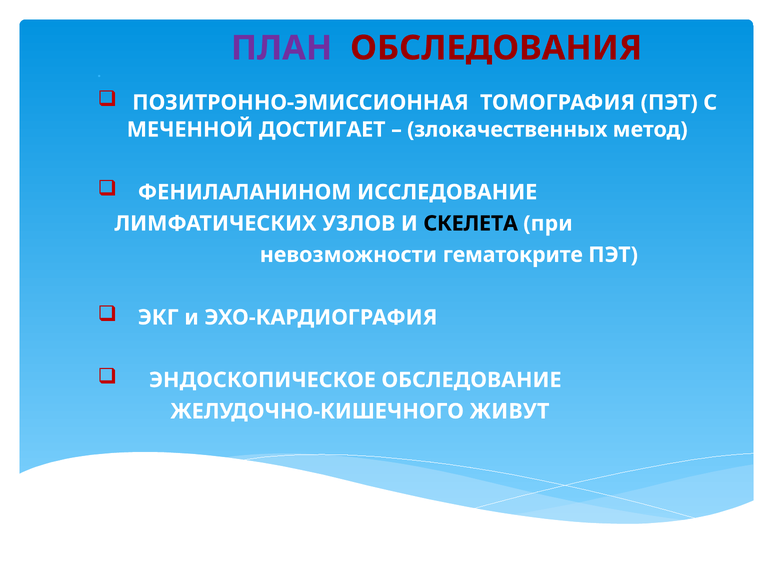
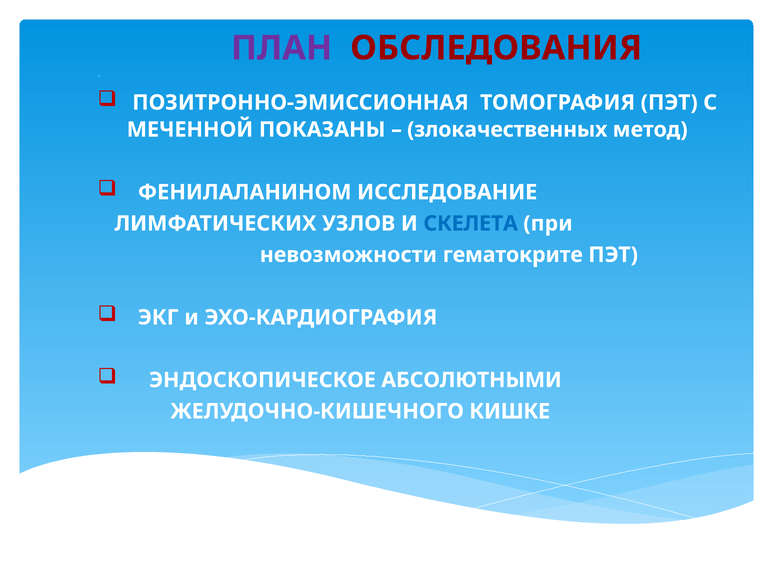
ДОСТИГАЕТ: ДОСТИГАЕТ -> ПОКАЗАНЫ (322, 130)
СКЕЛЕТА colour: black -> blue (471, 224)
ОБСЛЕДОВАНИЕ: ОБСЛЕДОВАНИЕ -> АБСОЛЮТНЫМИ (472, 380)
ЖИВУТ: ЖИВУТ -> КИШКЕ (510, 411)
